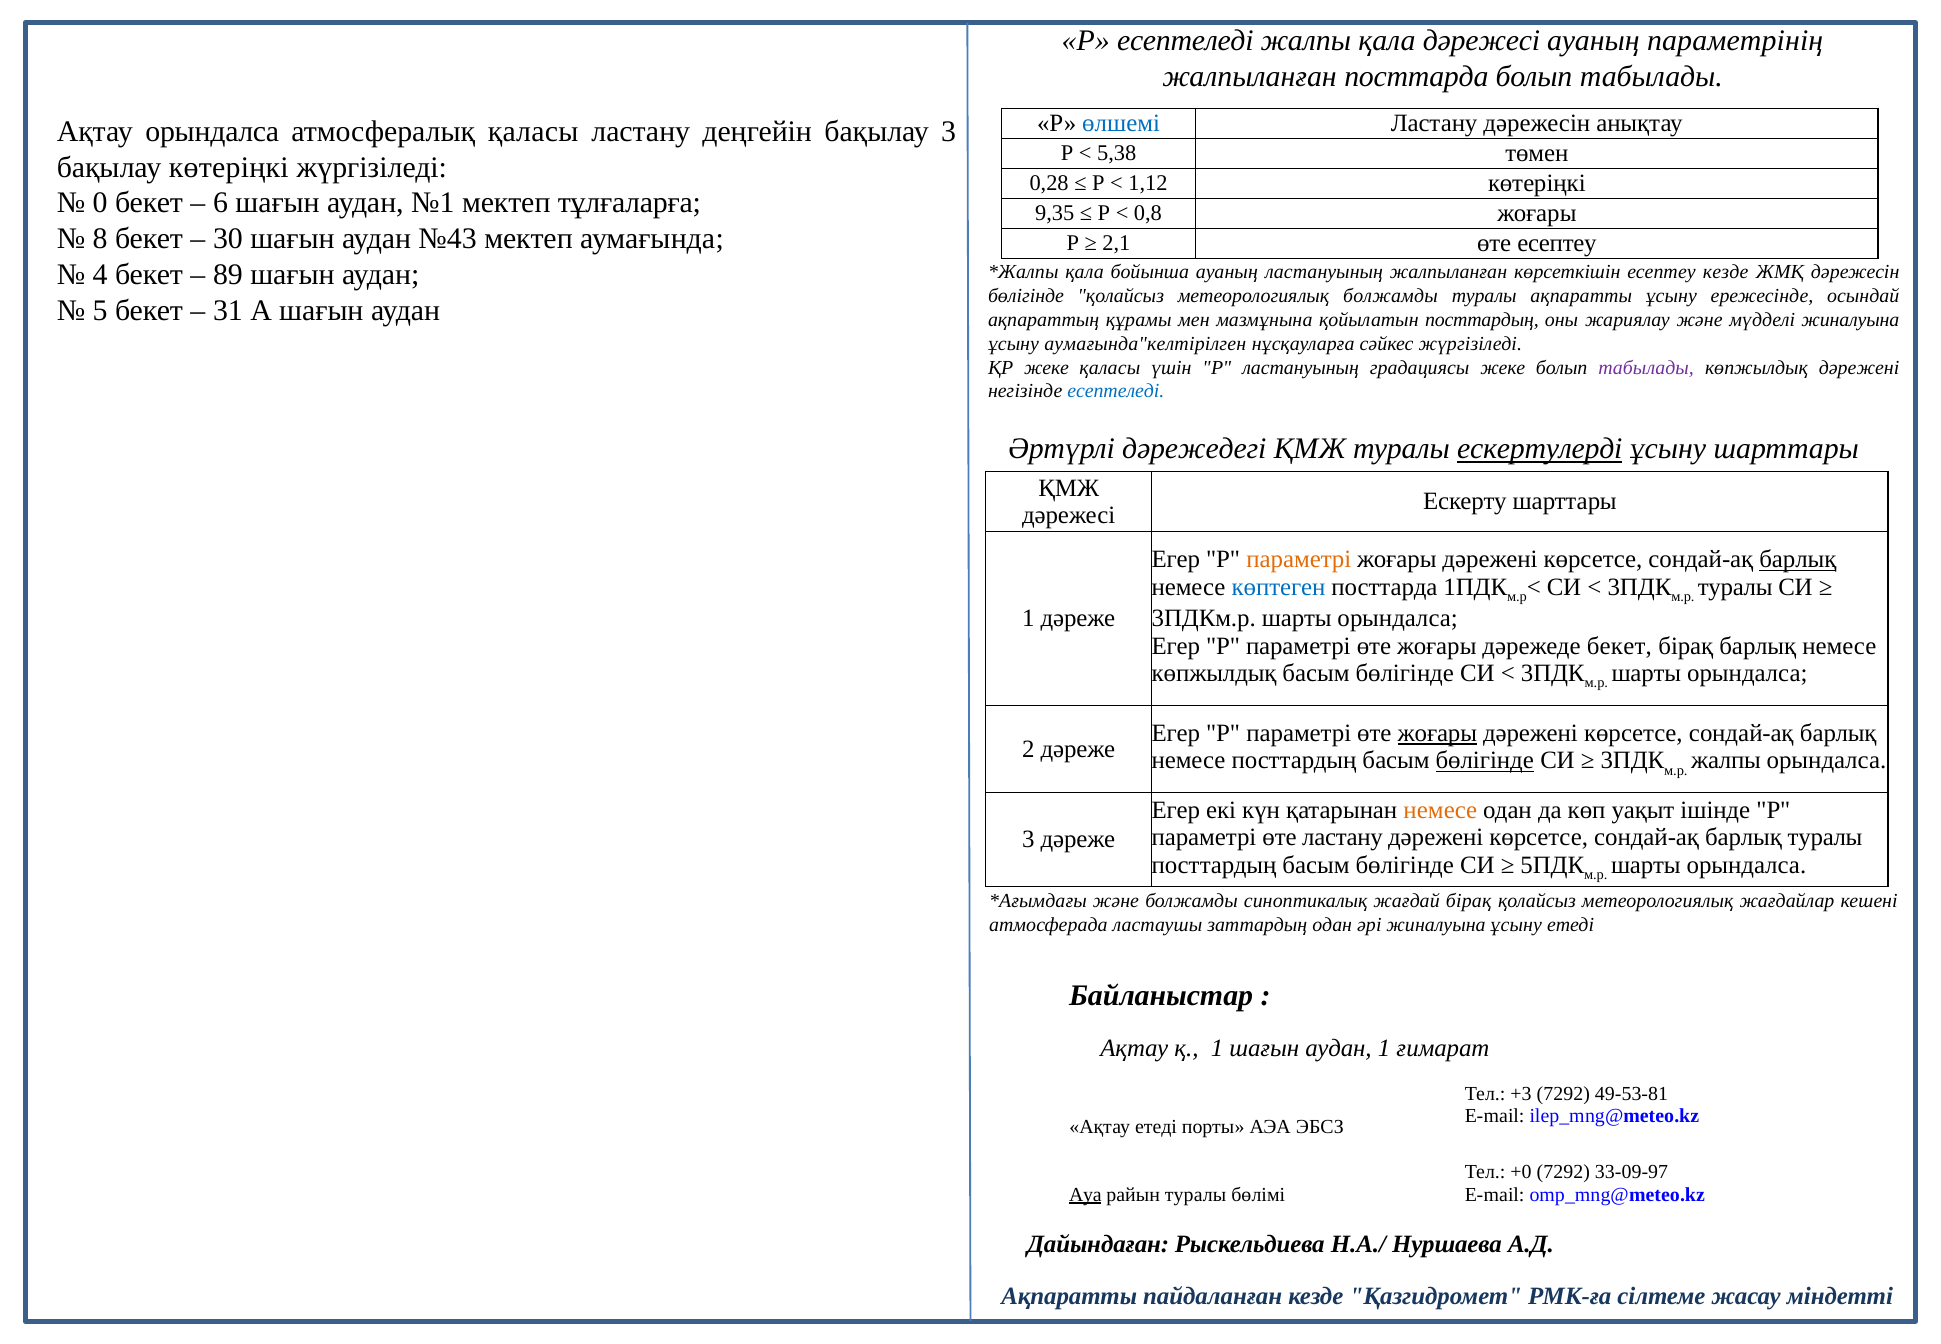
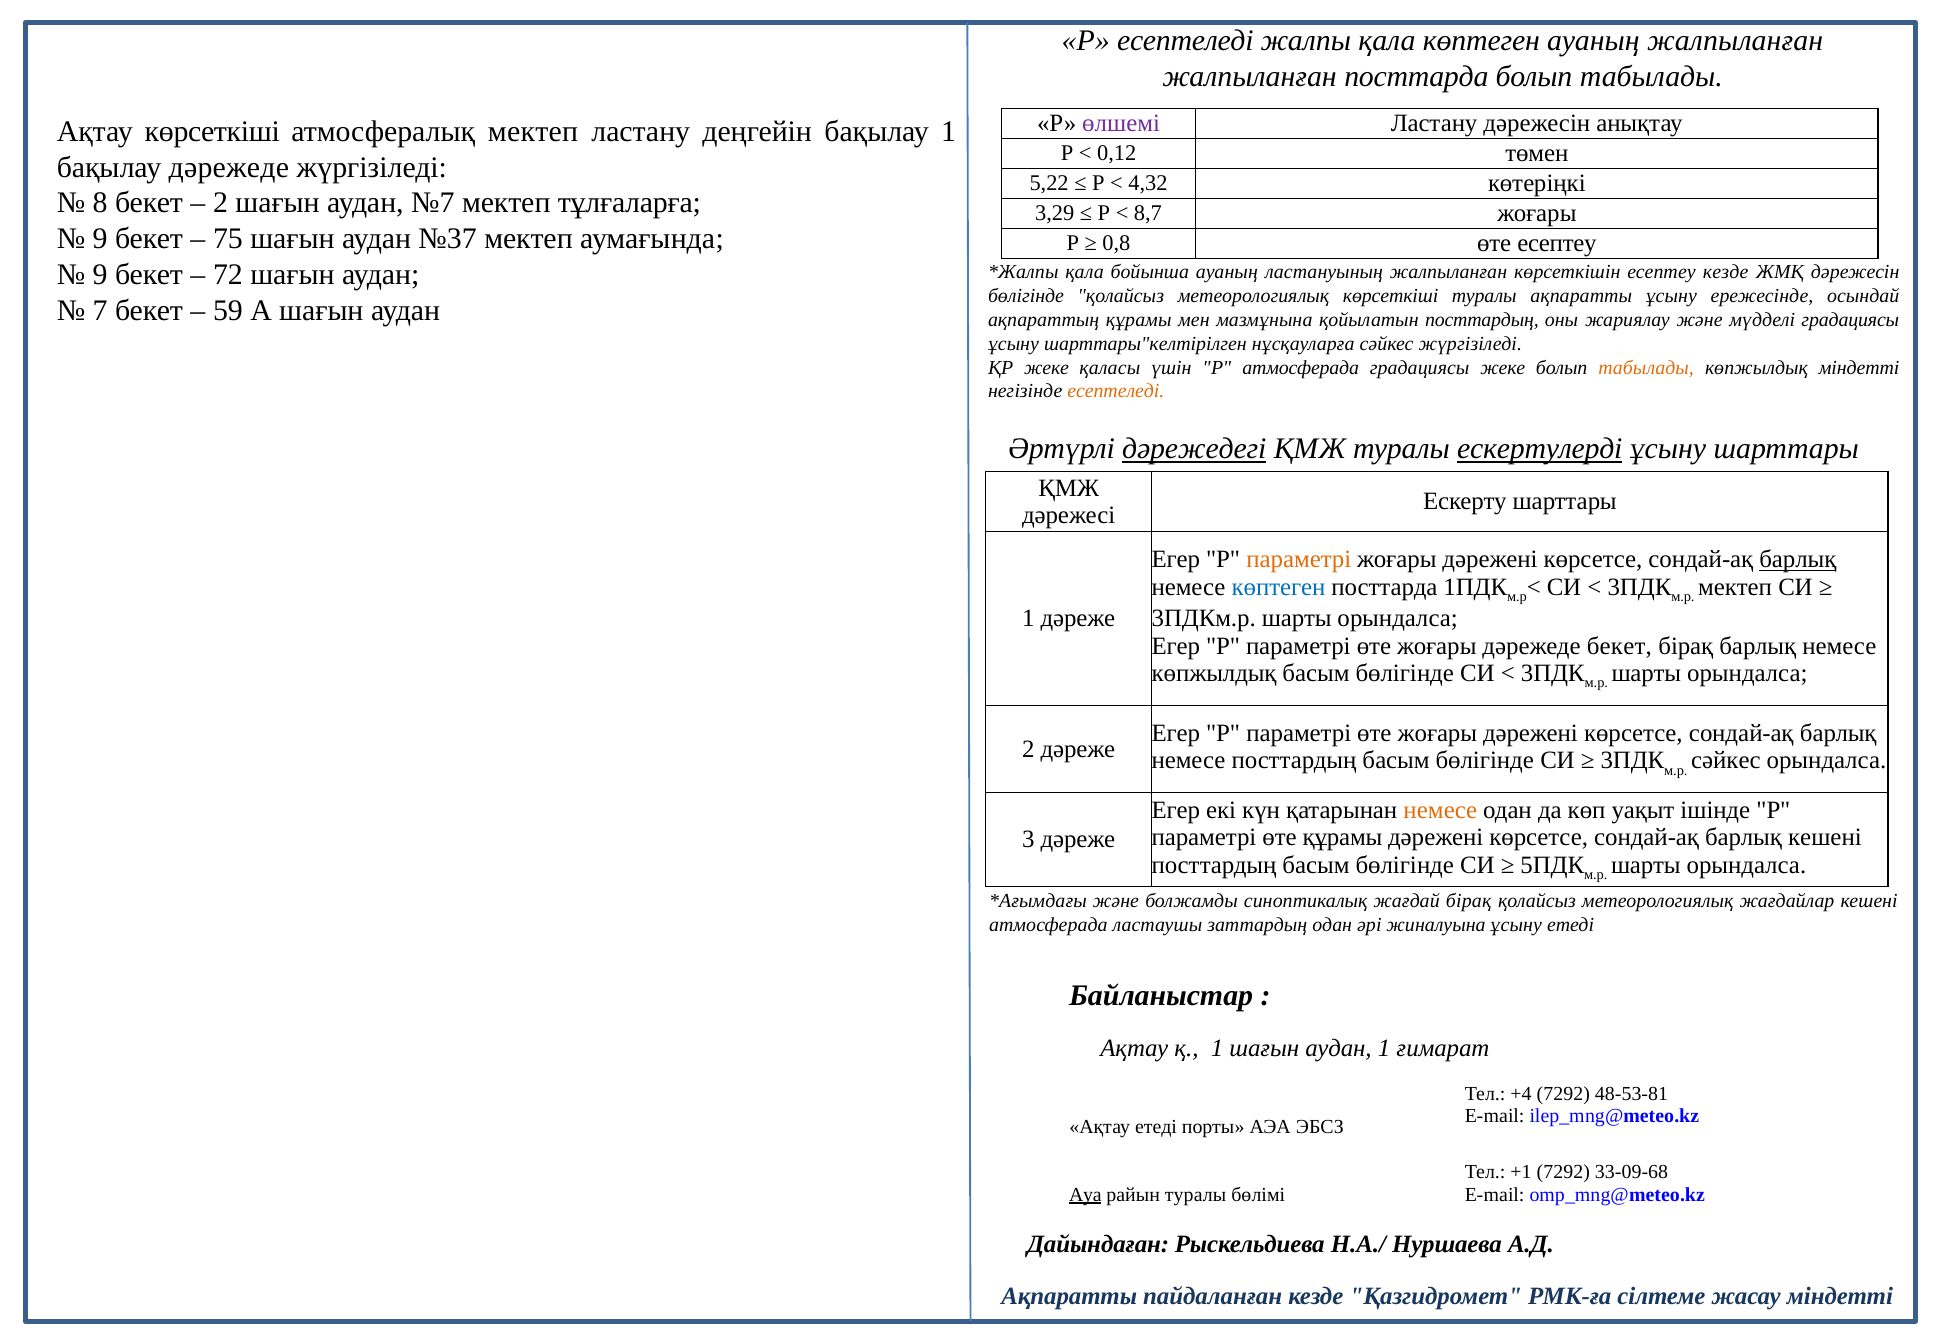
қала дәрежесі: дәрежесі -> көптеген (1481, 41)
ауаның параметрінің: параметрінің -> жалпыланған (1735, 41)
өлшемі colour: blue -> purple (1121, 123)
Ақтау орындалса: орындалса -> көрсеткіші (212, 131)
атмосфералық қаласы: қаласы -> мектеп (533, 131)
бақылау 3: 3 -> 1 (949, 131)
5,38: 5,38 -> 0,12 (1117, 153)
бақылау көтеріңкі: көтеріңкі -> дәрежеде (229, 167)
0,28: 0,28 -> 5,22 (1049, 183)
1,12: 1,12 -> 4,32 (1148, 183)
0: 0 -> 8 (100, 203)
6: 6 -> 2 (220, 203)
№1: №1 -> №7 (433, 203)
9,35: 9,35 -> 3,29 (1055, 213)
0,8: 0,8 -> 8,7 (1148, 213)
8: 8 -> 9 (100, 239)
30: 30 -> 75 (228, 239)
№43: №43 -> №37 (448, 239)
2,1: 2,1 -> 0,8 (1116, 243)
4: 4 -> 9 (100, 275)
89: 89 -> 72 (228, 275)
метеорологиялық болжамды: болжамды -> көрсеткіші (1391, 296)
5: 5 -> 7 (100, 311)
31: 31 -> 59 (228, 311)
мүдделі жиналуына: жиналуына -> градациясы (1850, 320)
аумағында"келтірілген: аумағында"келтірілген -> шарттары"келтірілген (1145, 344)
Р ластануының: ластануының -> атмосферада (1301, 367)
табылады colour: purple -> orange (1646, 367)
көпжылдық дәрежені: дәрежені -> міндетті (1859, 367)
есептеледі colour: blue -> orange (1116, 391)
дәрежедегі underline: none -> present (1194, 449)
туралы: туралы -> мектеп (1735, 587)
жоғары underline: present -> none (1437, 733)
бөлігінде underline: present -> none (1485, 761)
жалпы: жалпы -> сәйкес (1726, 761)
өте ластану: ластану -> құрамы (1343, 837)
барлық туралы: туралы -> кешені (1825, 837)
+3: +3 -> +4 (1521, 1094)
49-53-81: 49-53-81 -> 48-53-81 (1631, 1094)
+0: +0 -> +1 (1521, 1172)
33-09-97: 33-09-97 -> 33-09-68 (1632, 1172)
